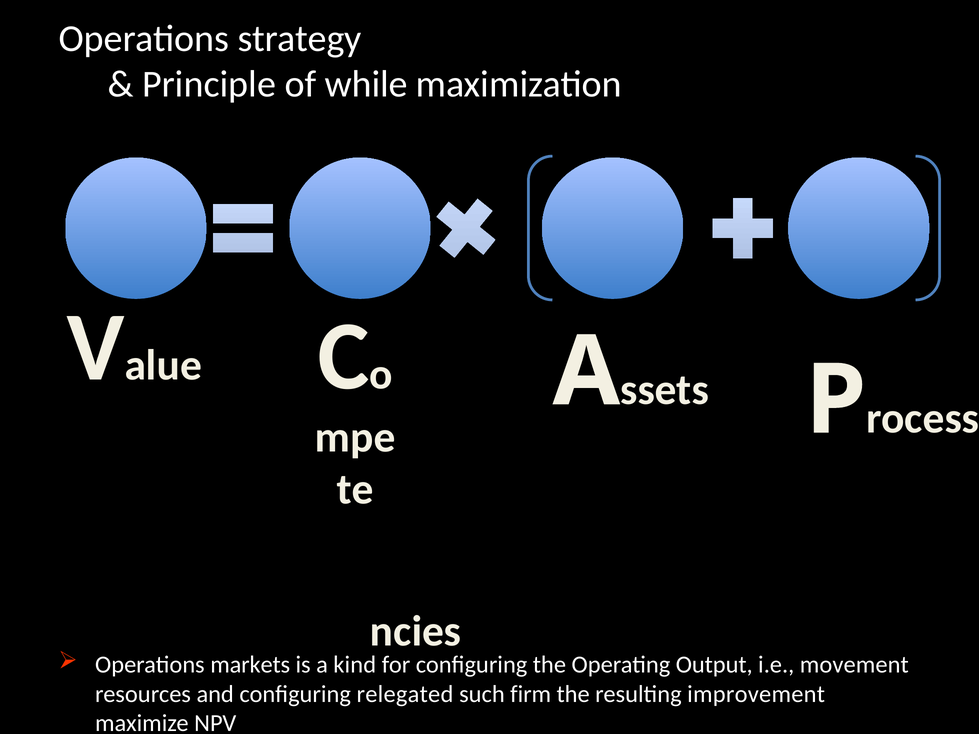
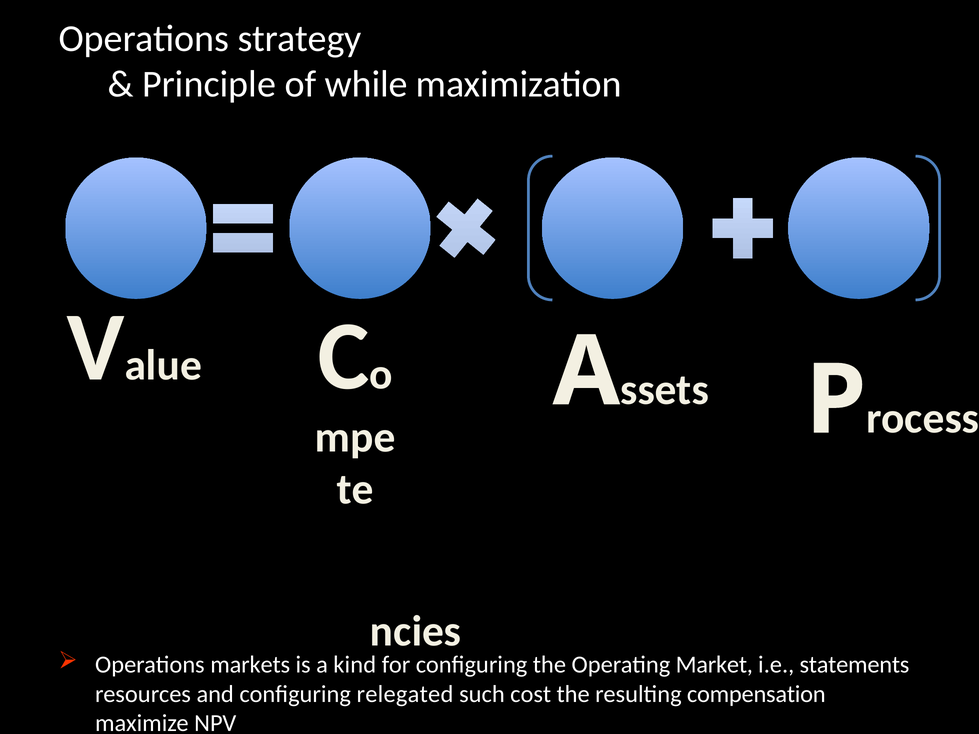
Output: Output -> Market (714, 665)
movement: movement -> statements (854, 665)
firm: firm -> cost (531, 694)
improvement: improvement -> compensation (756, 694)
